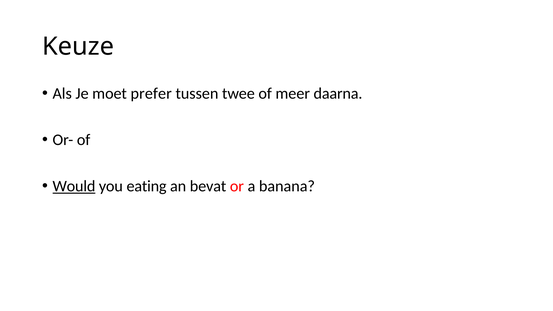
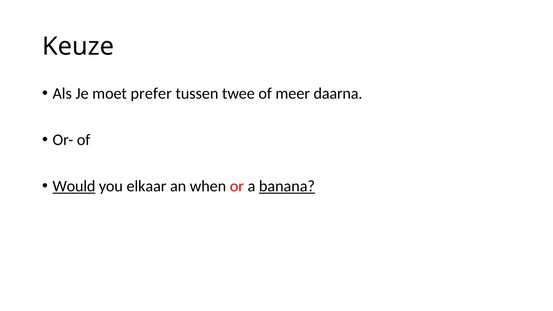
eating: eating -> elkaar (146, 186)
bevat: bevat -> when (208, 186)
banana underline: none -> present (287, 186)
